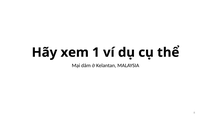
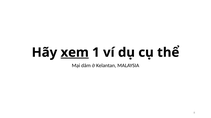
xem underline: none -> present (75, 53)
